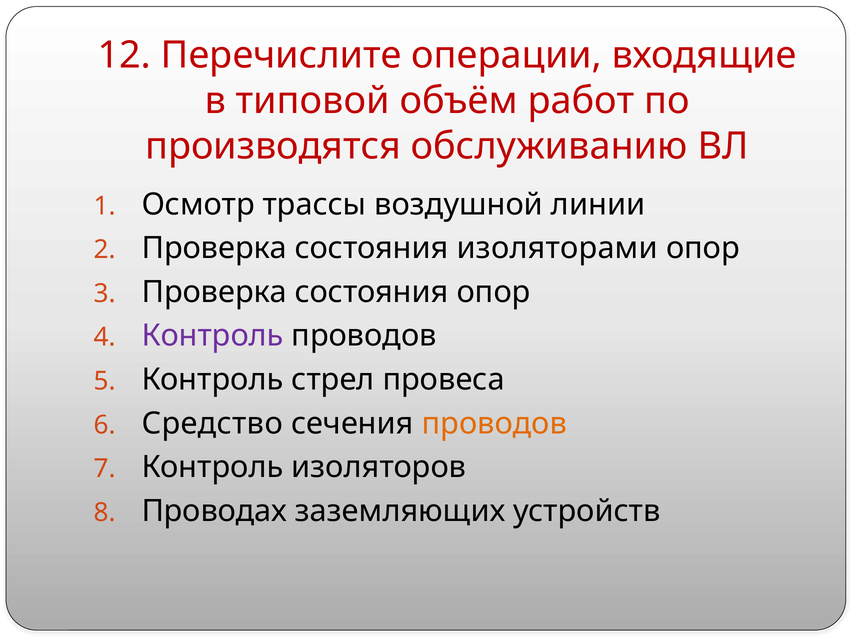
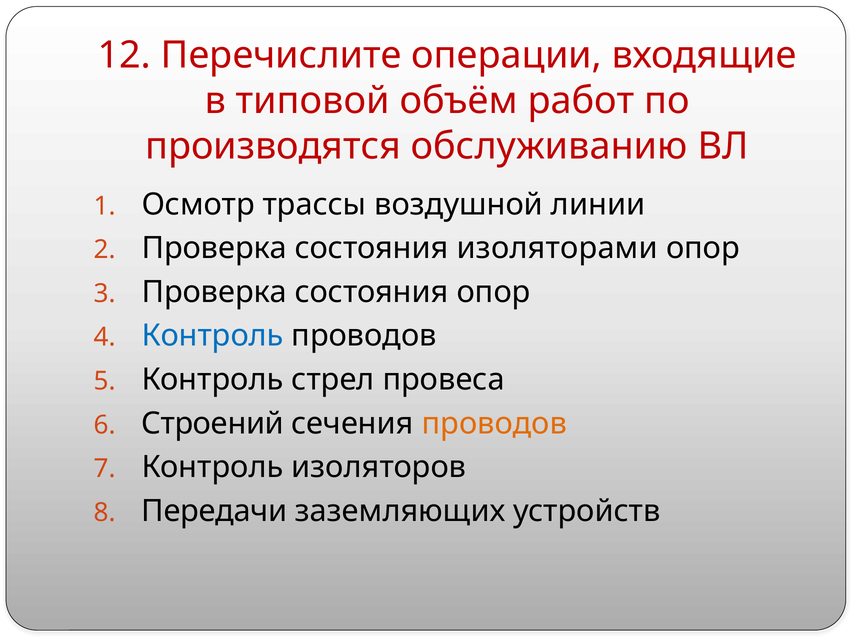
Контроль colour: purple -> blue (212, 336)
Средство: Средство -> Строений (213, 423)
Проводах: Проводах -> Передачи (214, 511)
